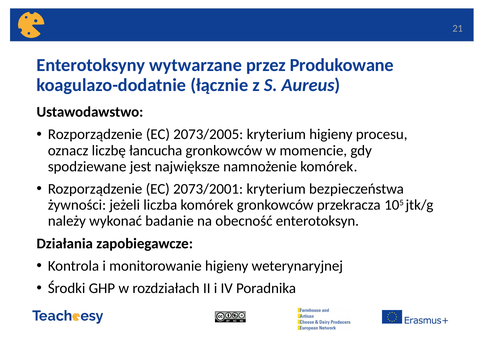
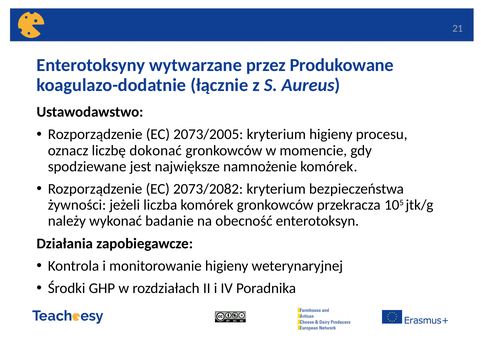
łancucha: łancucha -> dokonać (156, 151)
2073/2001: 2073/2001 -> 2073/2082 (208, 189)
